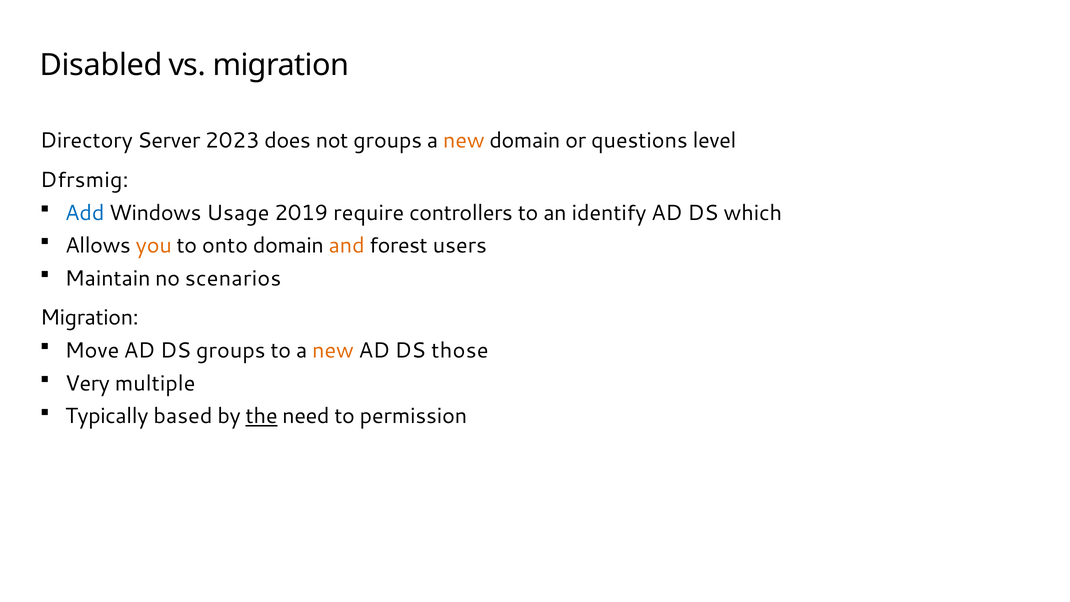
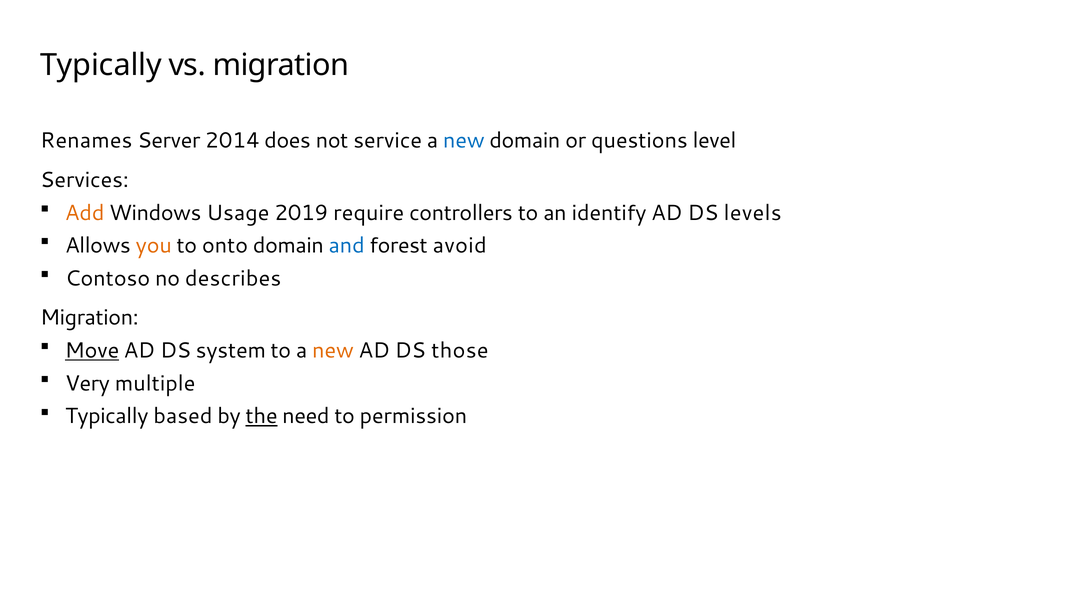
Disabled: Disabled -> Typically (101, 65)
Directory: Directory -> Renames (86, 141)
2023: 2023 -> 2014 (232, 141)
not groups: groups -> service (388, 141)
new colour: orange -> blue (464, 141)
Dfrsmig: Dfrsmig -> Services (84, 180)
Add colour: blue -> orange (85, 213)
which: which -> levels (753, 213)
and colour: orange -> blue (347, 246)
users: users -> avoid (460, 246)
Maintain: Maintain -> Contoso (108, 278)
scenarios: scenarios -> describes (233, 278)
Move underline: none -> present (92, 350)
DS groups: groups -> system (231, 350)
